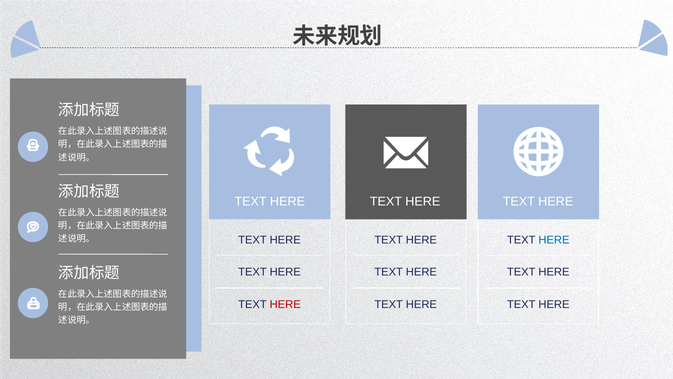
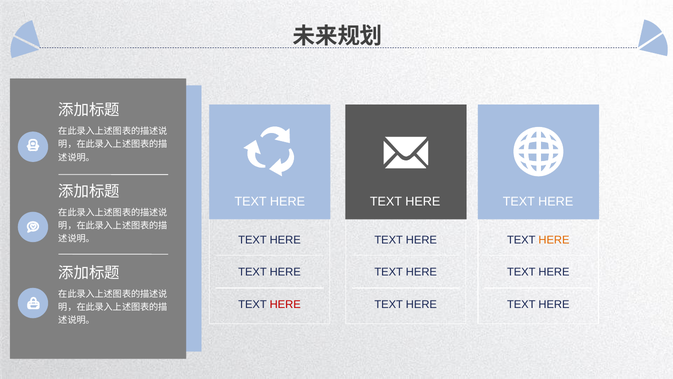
HERE colour: blue -> orange (554, 240)
